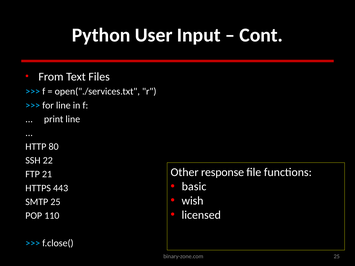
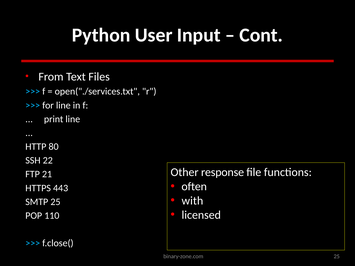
basic: basic -> often (194, 187)
wish: wish -> with (192, 201)
